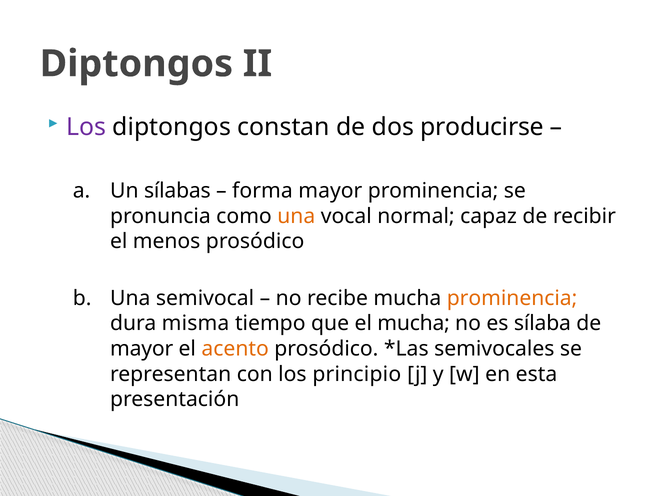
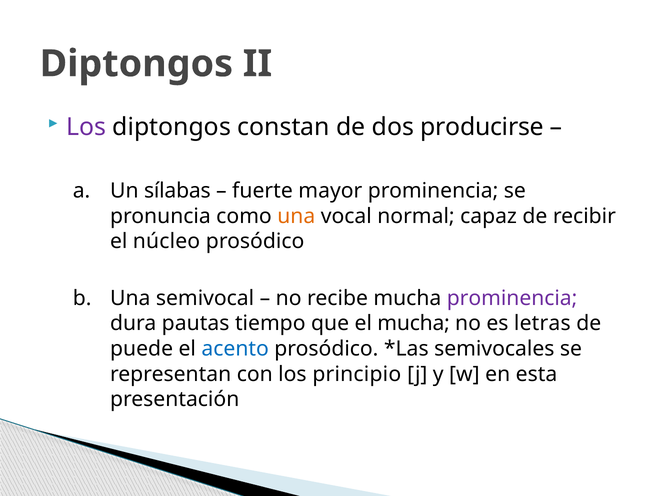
forma: forma -> fuerte (262, 191)
menos: menos -> núcleo (167, 242)
prominencia colour: orange -> purple (512, 298)
misma: misma -> pautas (196, 324)
sílaba: sílaba -> letras (542, 324)
mayor: mayor -> puede (142, 349)
acento colour: orange -> blue (235, 349)
